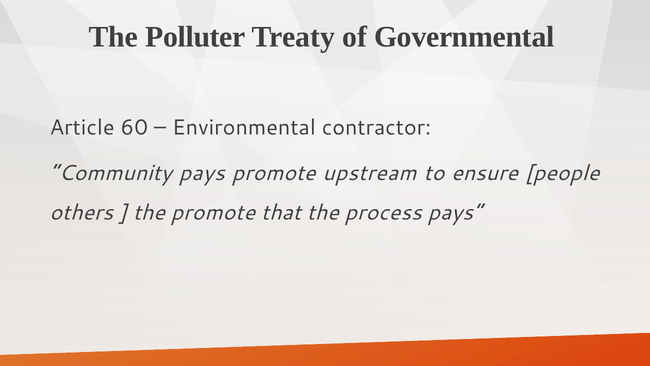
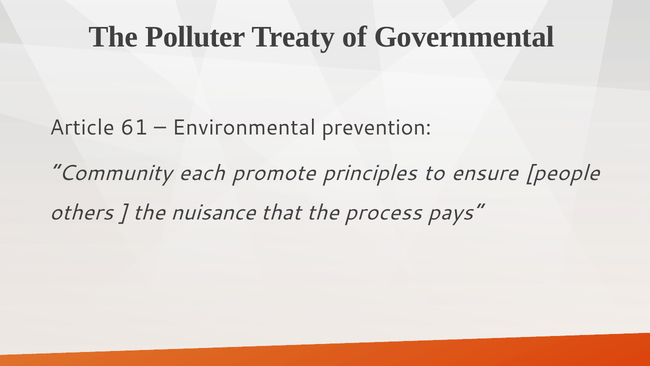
60: 60 -> 61 (134, 127)
contractor: contractor -> prevention (377, 127)
Community pays: pays -> each (202, 173)
upstream: upstream -> principles (370, 173)
the promote: promote -> nuisance (213, 212)
